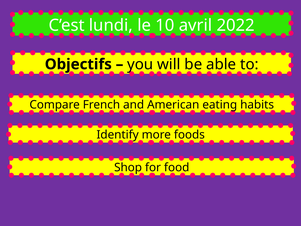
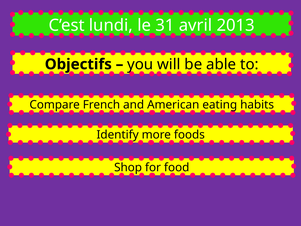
10: 10 -> 31 (165, 25)
2022: 2022 -> 2013 (236, 25)
